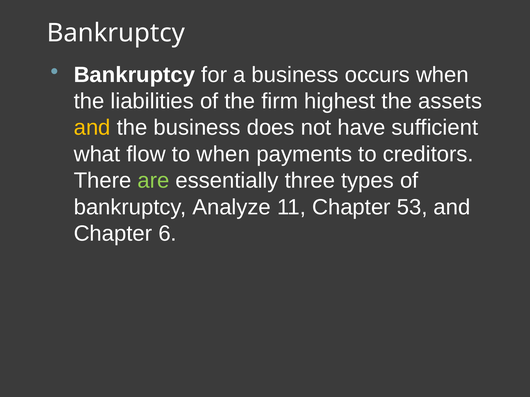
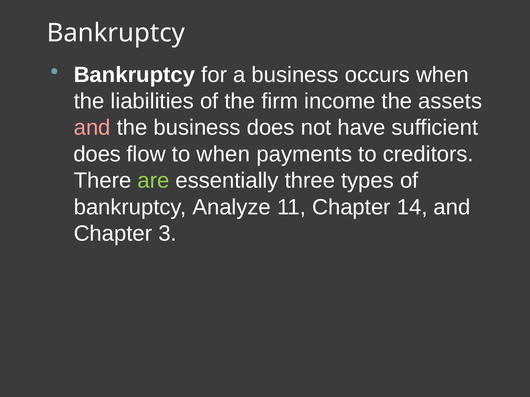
highest: highest -> income (340, 101)
and colour: yellow -> pink (92, 128)
what: what -> does (97, 154)
53: 53 -> 14 (412, 207)
6: 6 -> 3 (168, 234)
